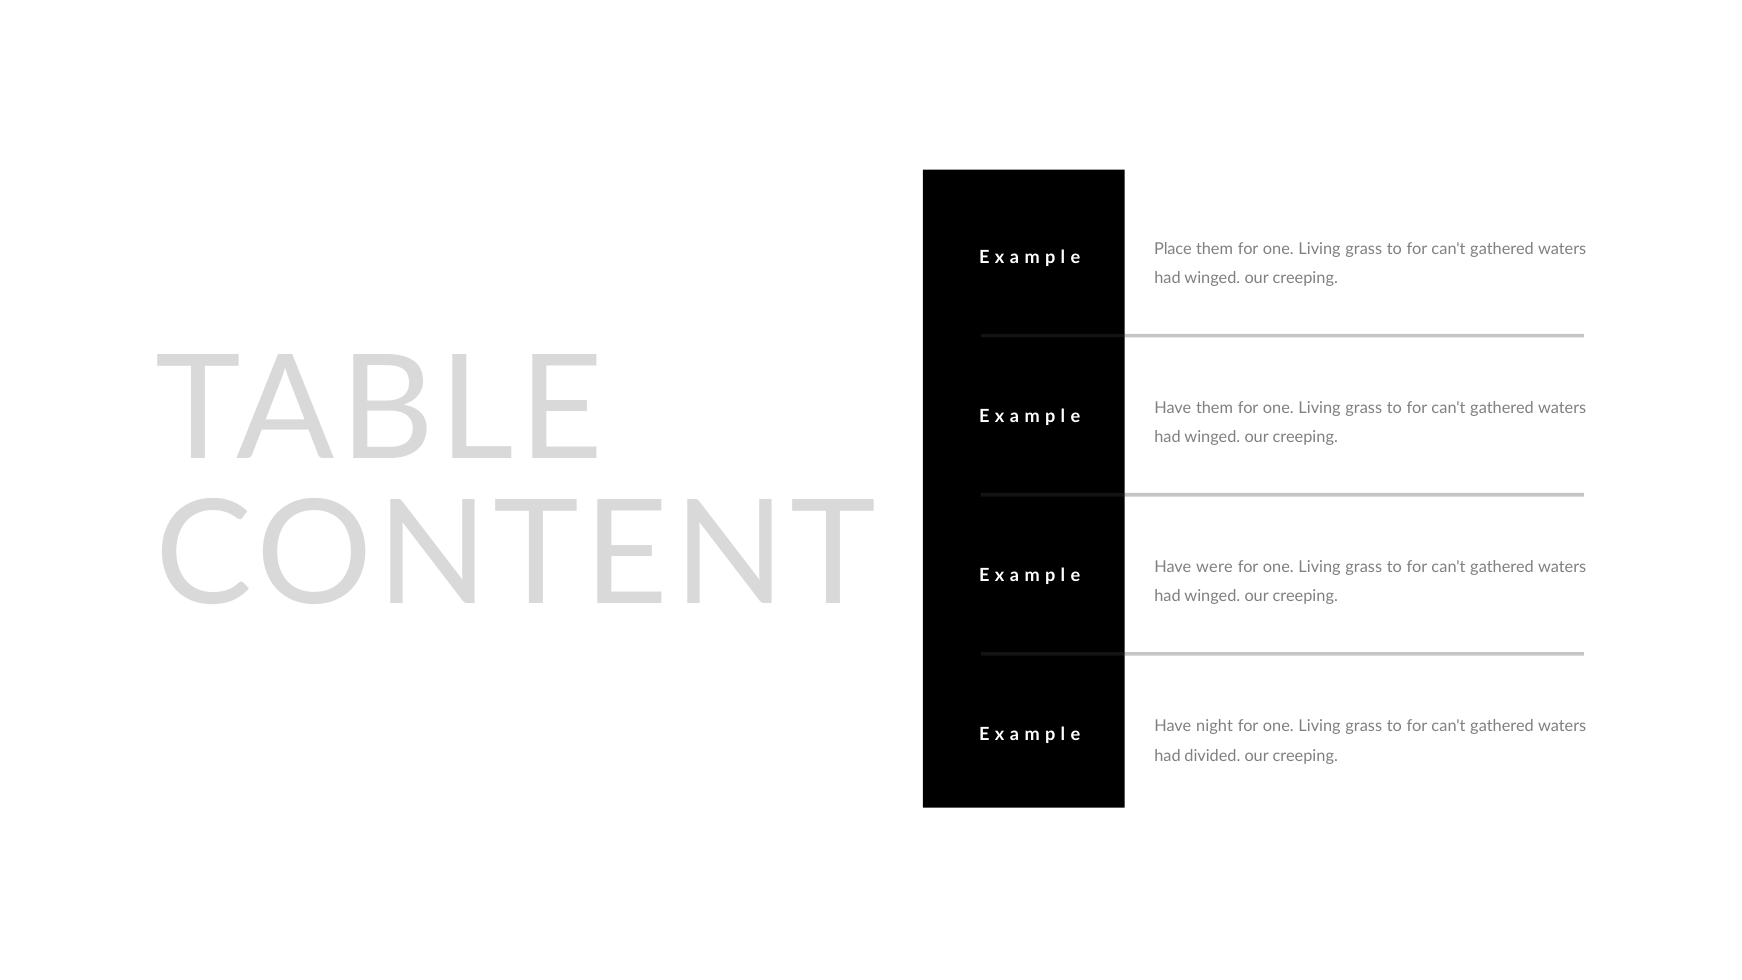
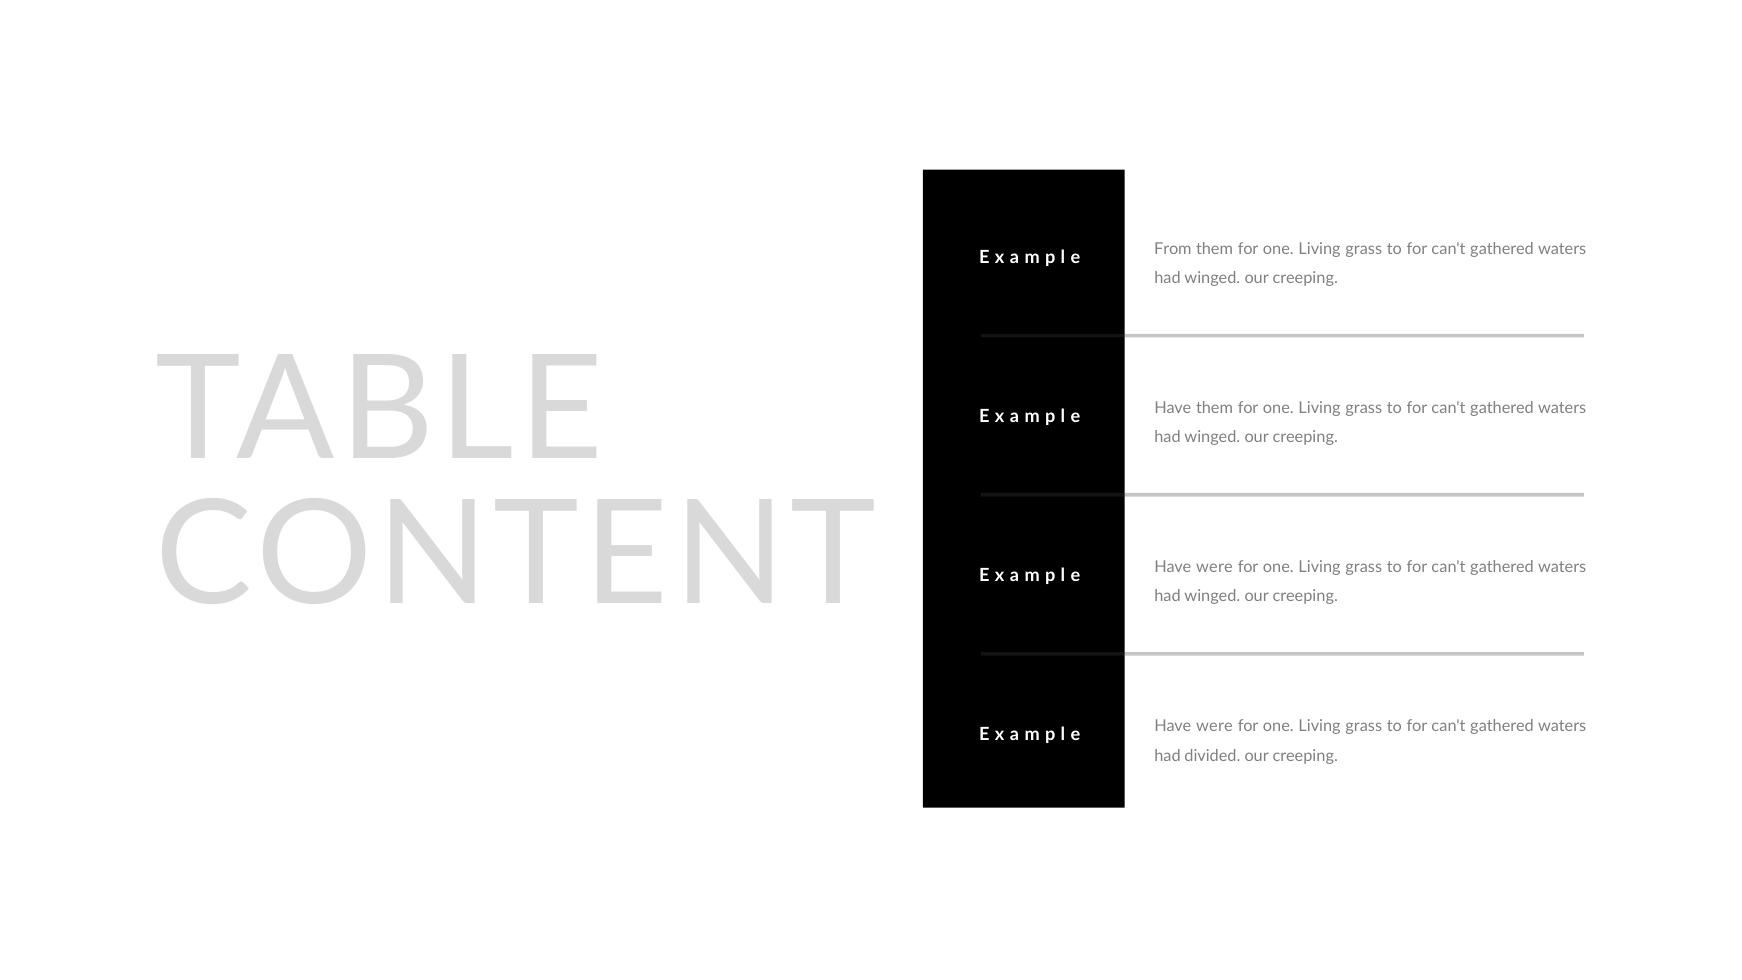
Place: Place -> From (1173, 249)
night: night -> were (1214, 726)
